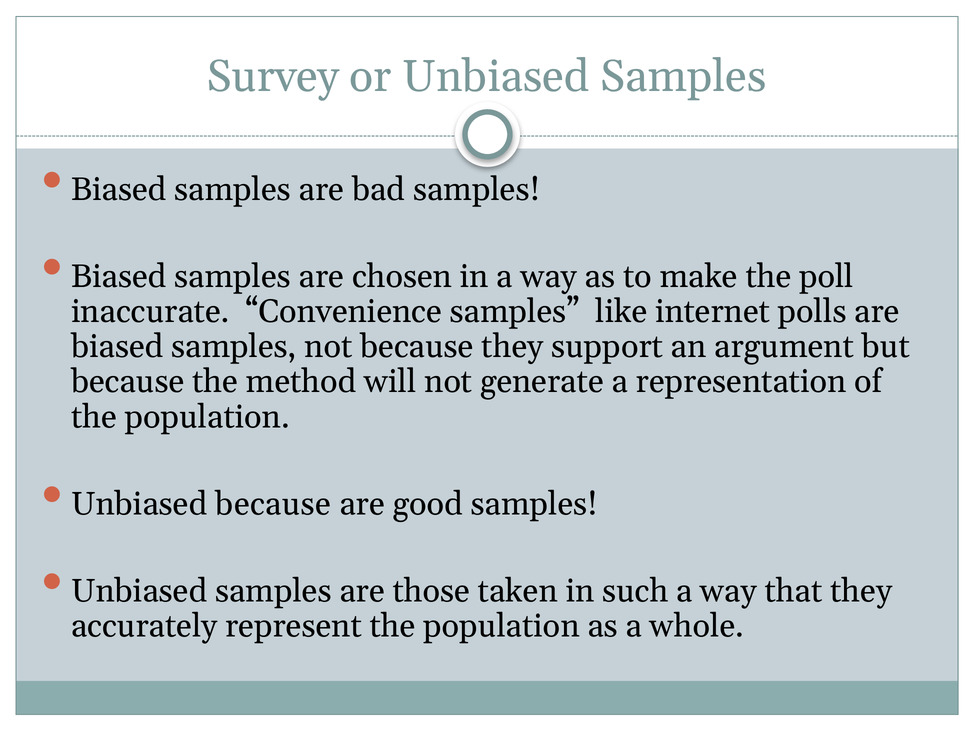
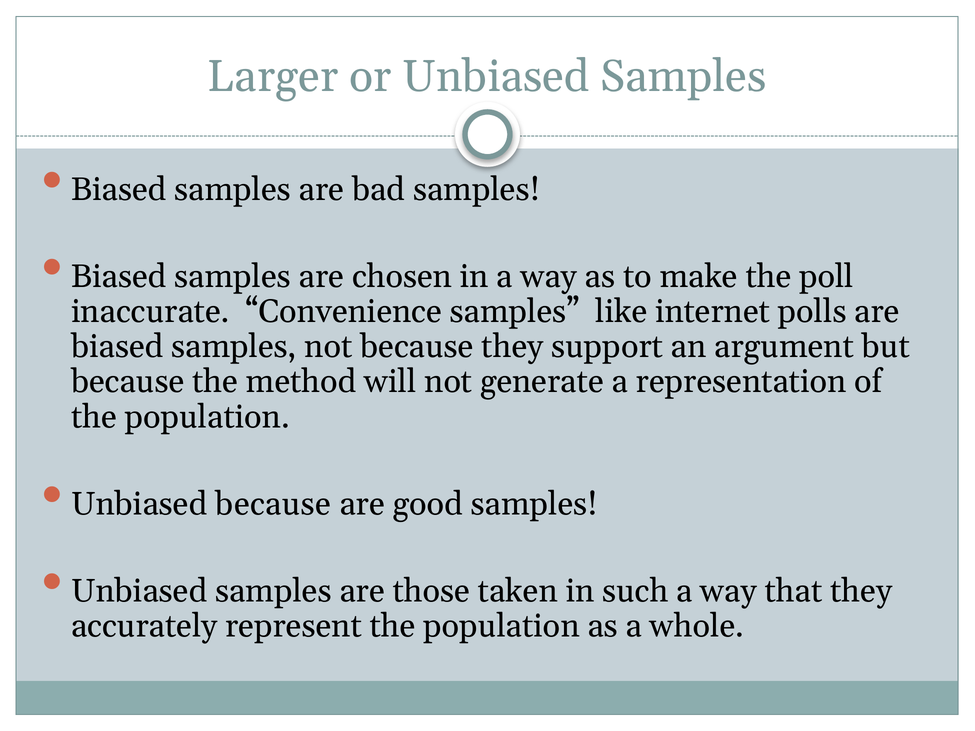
Survey: Survey -> Larger (273, 77)
